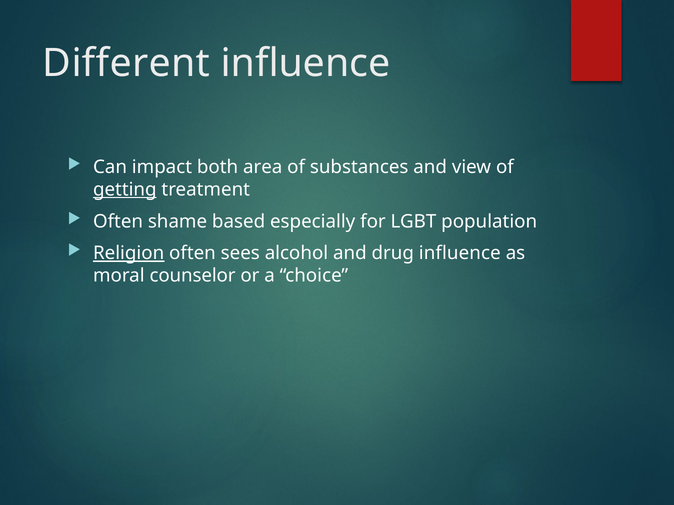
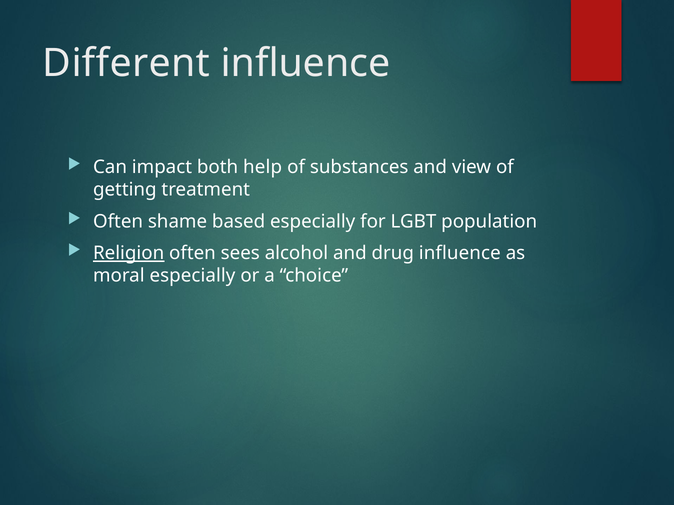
area: area -> help (263, 167)
getting underline: present -> none (125, 190)
moral counselor: counselor -> especially (192, 276)
